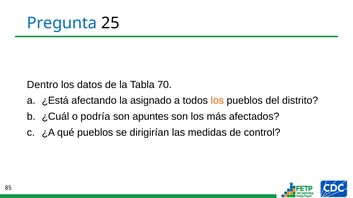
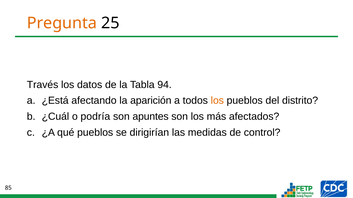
Pregunta colour: blue -> orange (62, 23)
Dentro: Dentro -> Través (43, 85)
70: 70 -> 94 (165, 85)
asignado: asignado -> aparición (151, 101)
